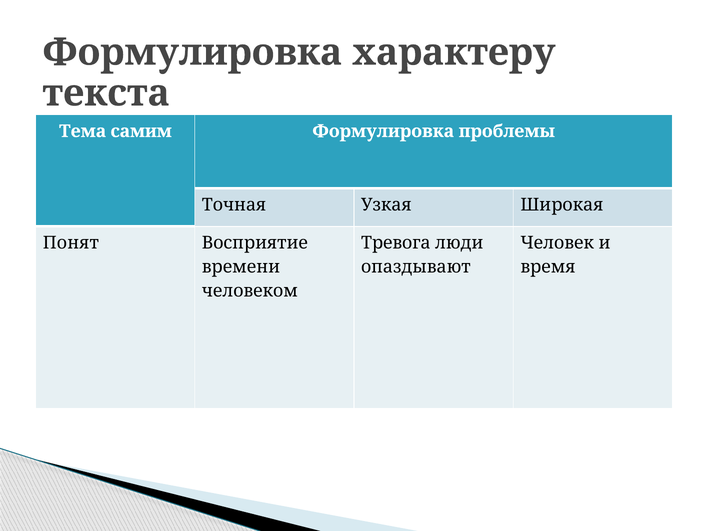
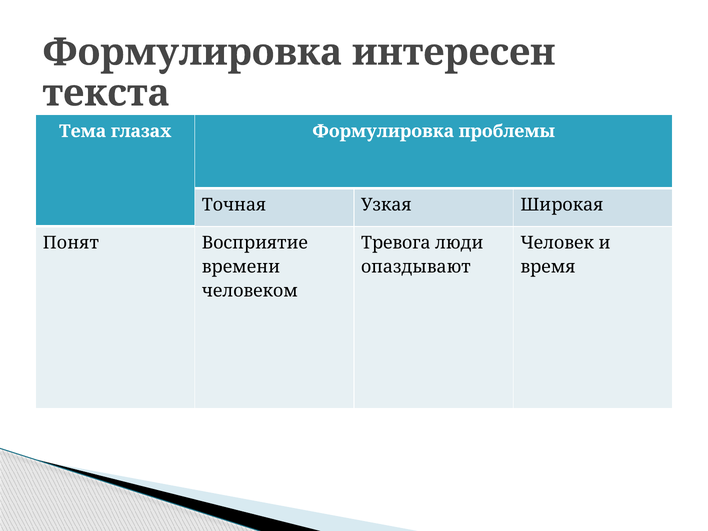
характеру: характеру -> интересен (454, 52)
самим: самим -> глазах (141, 131)
